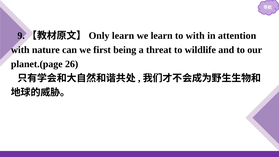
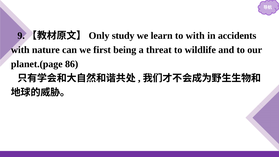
learn: learn -> study (123, 36)
attention: attention -> accidents (237, 36)
26: 26 -> 86 (72, 64)
